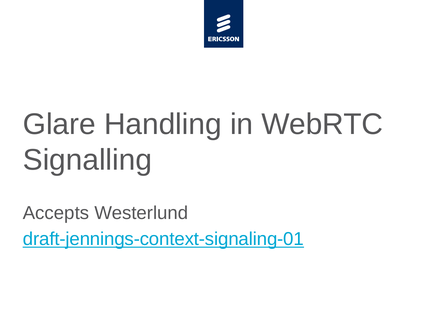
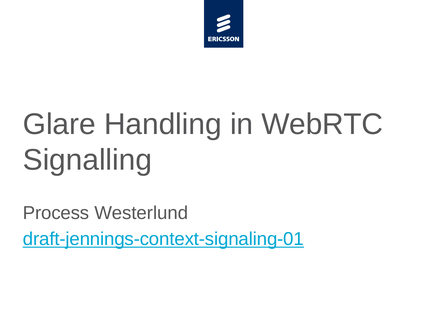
Accepts: Accepts -> Process (56, 213)
